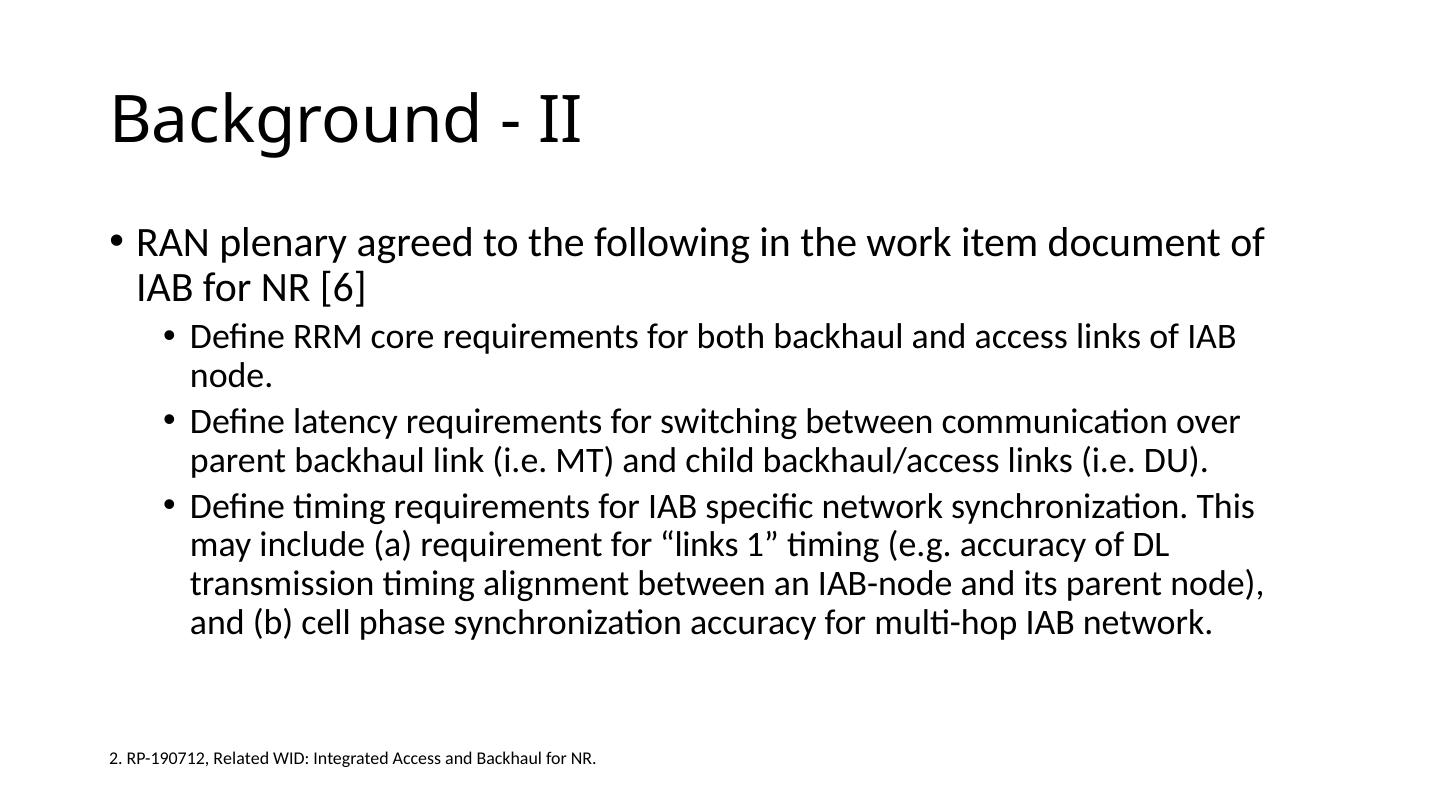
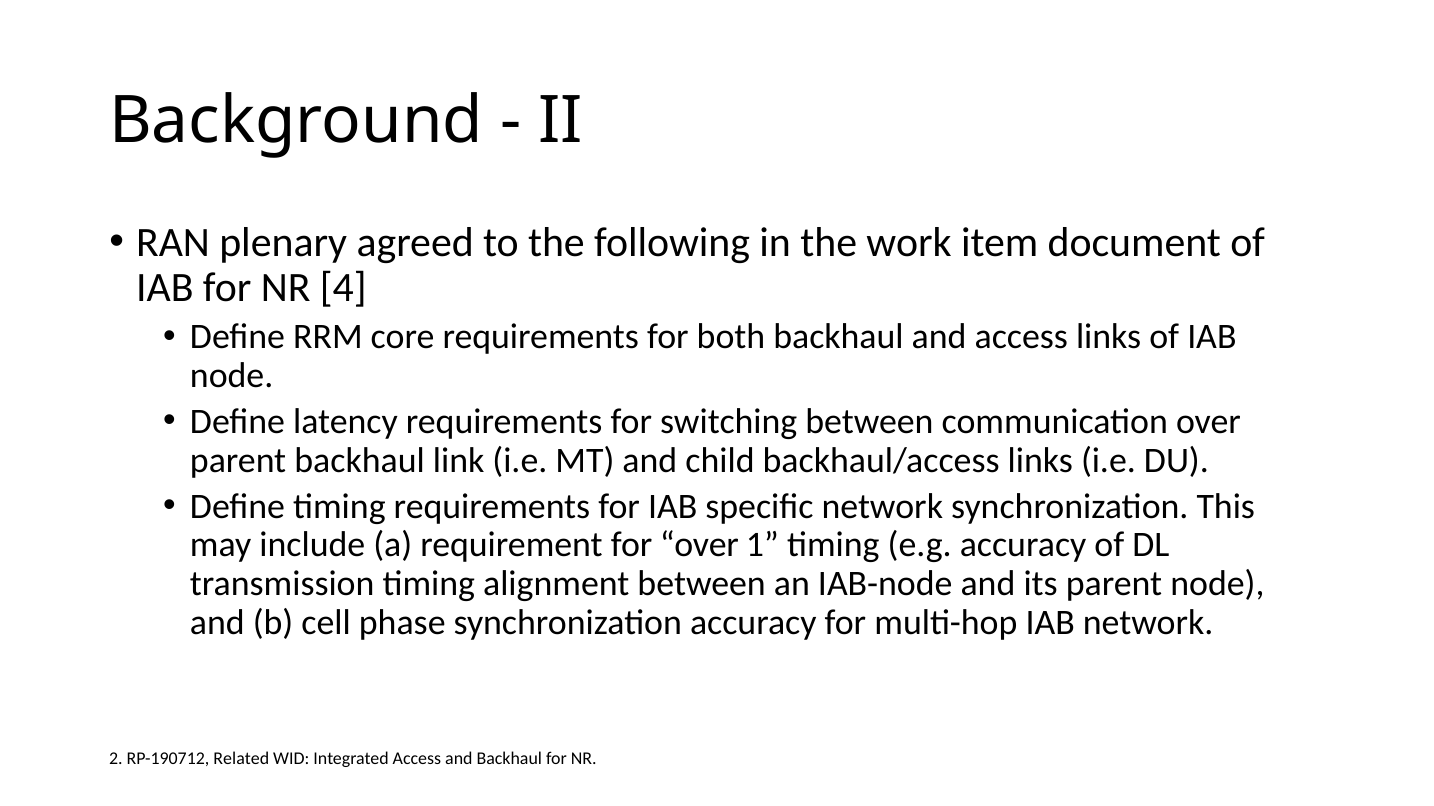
6: 6 -> 4 (343, 288)
for links: links -> over (699, 545)
